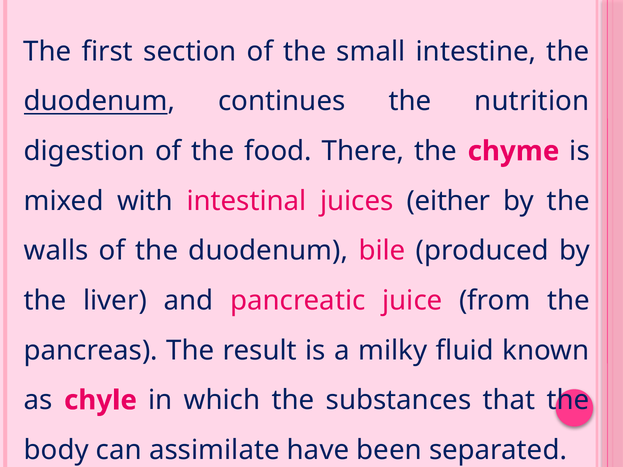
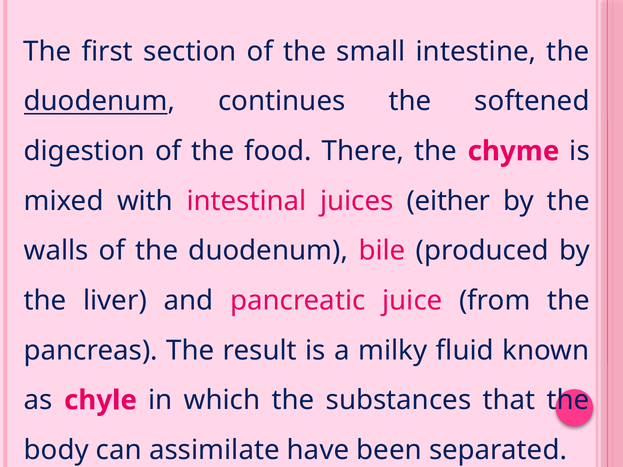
nutrition: nutrition -> softened (532, 101)
